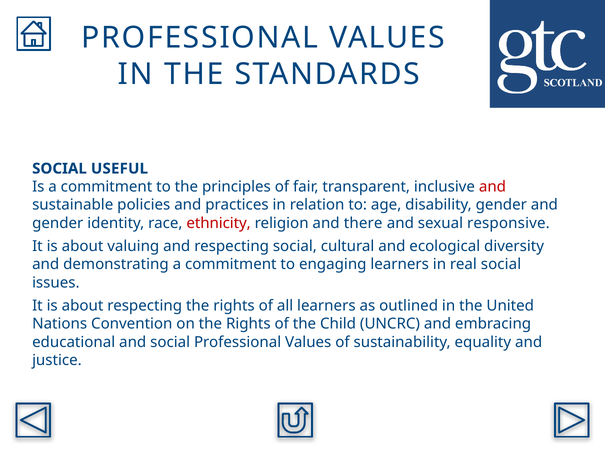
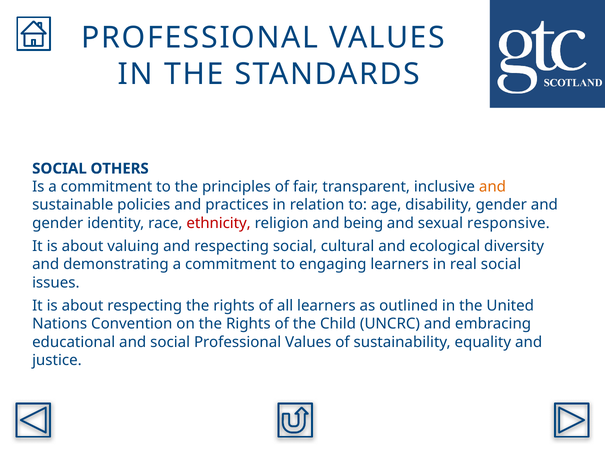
USEFUL: USEFUL -> OTHERS (120, 169)
and colour: red -> orange (492, 187)
there: there -> being (363, 223)
